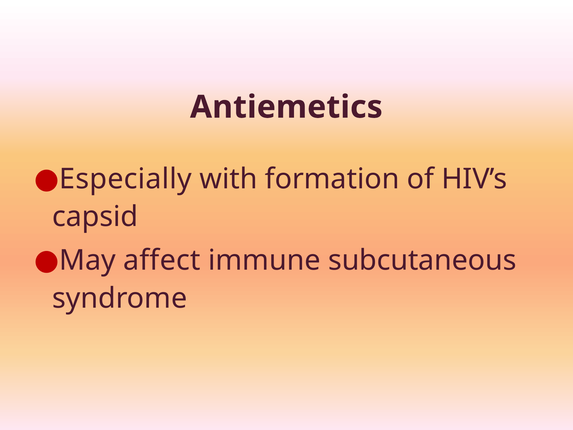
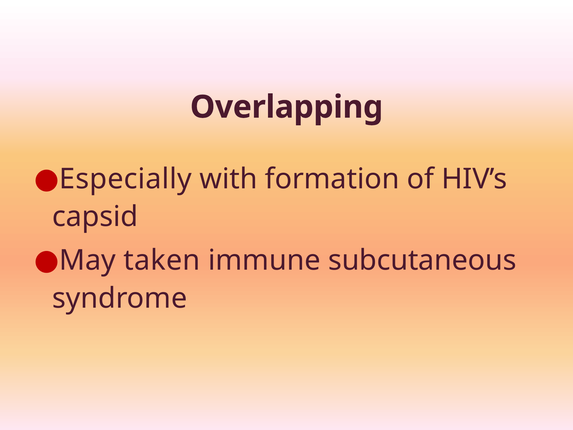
Antiemetics: Antiemetics -> Overlapping (287, 107)
affect: affect -> taken (162, 260)
